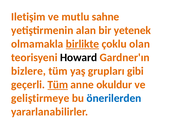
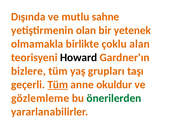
Iletişim: Iletişim -> Dışında (28, 17)
alan: alan -> olan (86, 30)
birlikte underline: present -> none (82, 44)
olan: olan -> alan (140, 44)
gibi: gibi -> taşı (135, 71)
geliştirmeye: geliştirmeye -> gözlemleme (40, 98)
önerilerden colour: blue -> green (114, 98)
